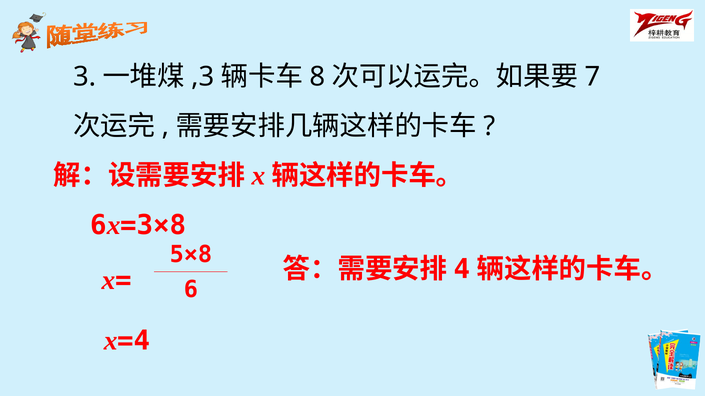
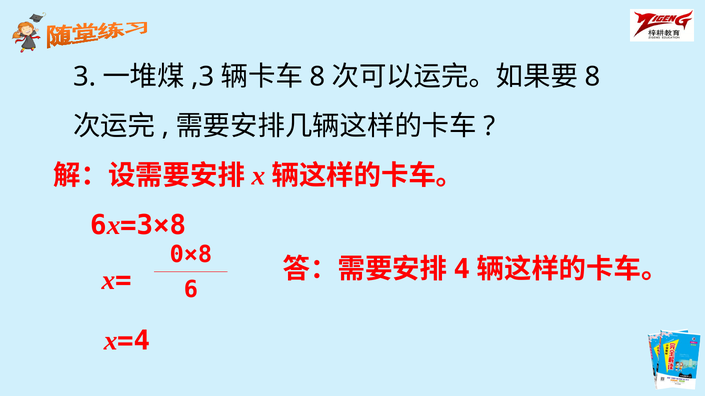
7: 7 -> 8 (592, 77)
5×8: 5×8 -> 0×8 (191, 255)
